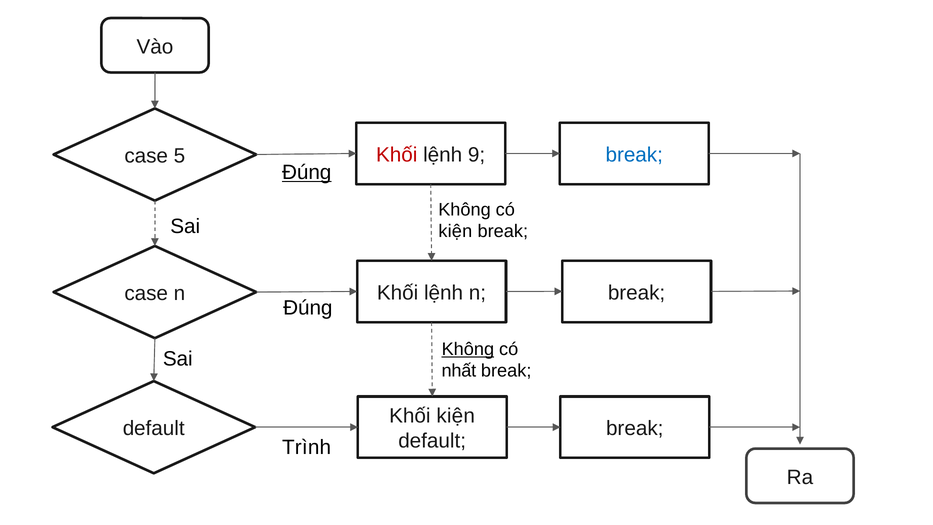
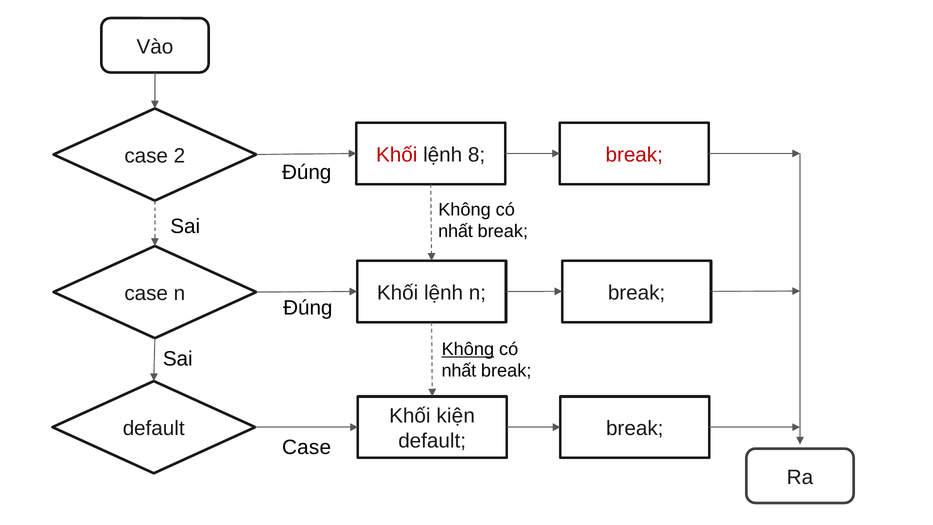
9: 9 -> 8 (477, 155)
break colour: blue -> red (634, 155)
5: 5 -> 2 (179, 156)
Đúng underline: present -> none (307, 173)
kiện: kiện -> nhất (456, 231)
Trình: Trình -> Case (307, 447)
